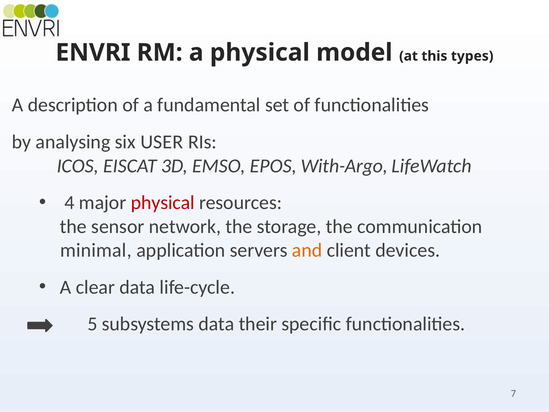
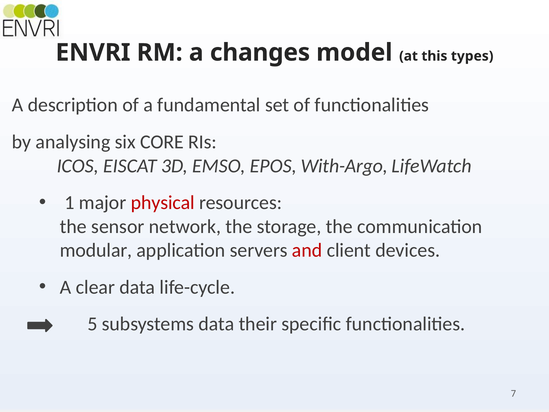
a physical: physical -> changes (260, 53)
USER: USER -> CORE (162, 142)
4: 4 -> 1 (69, 203)
minimal: minimal -> modular (96, 250)
and colour: orange -> red (307, 250)
